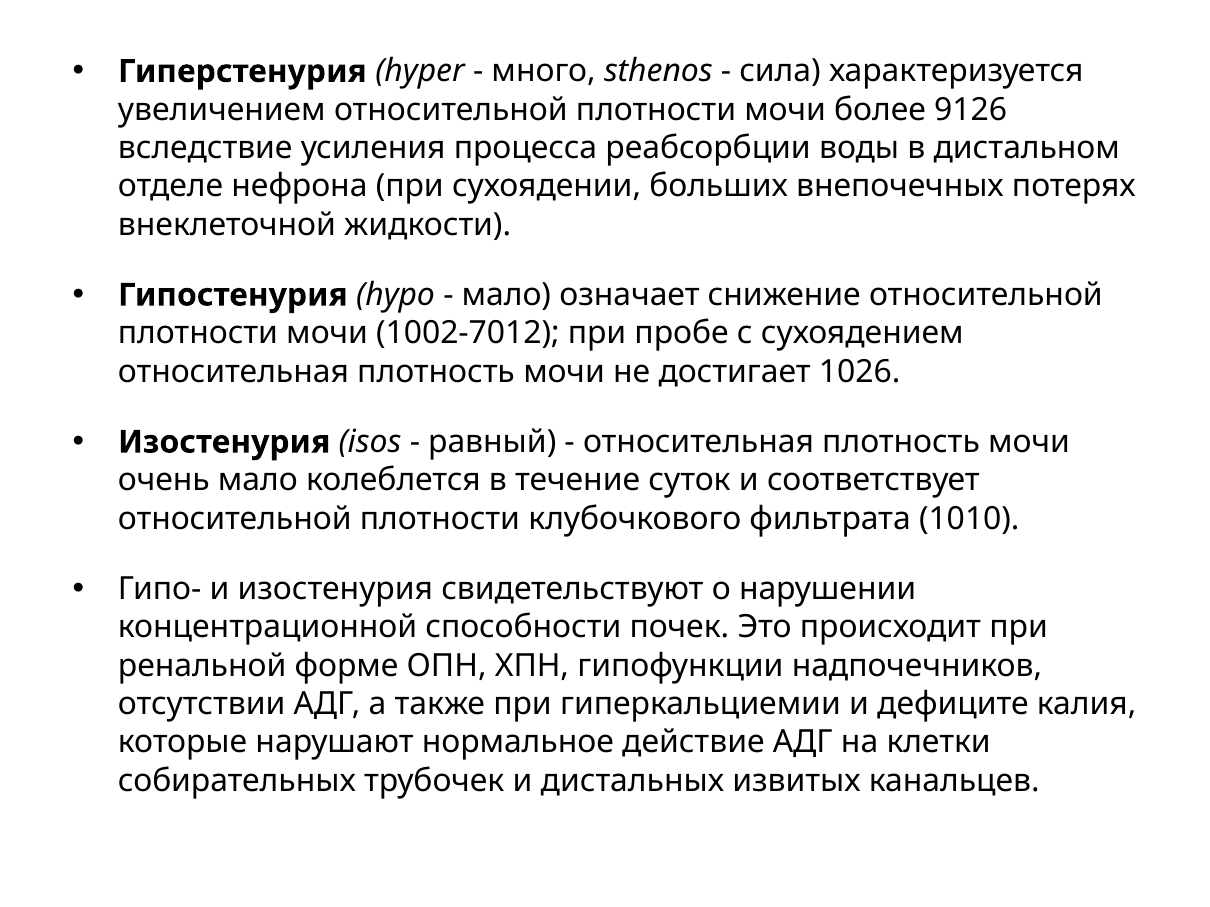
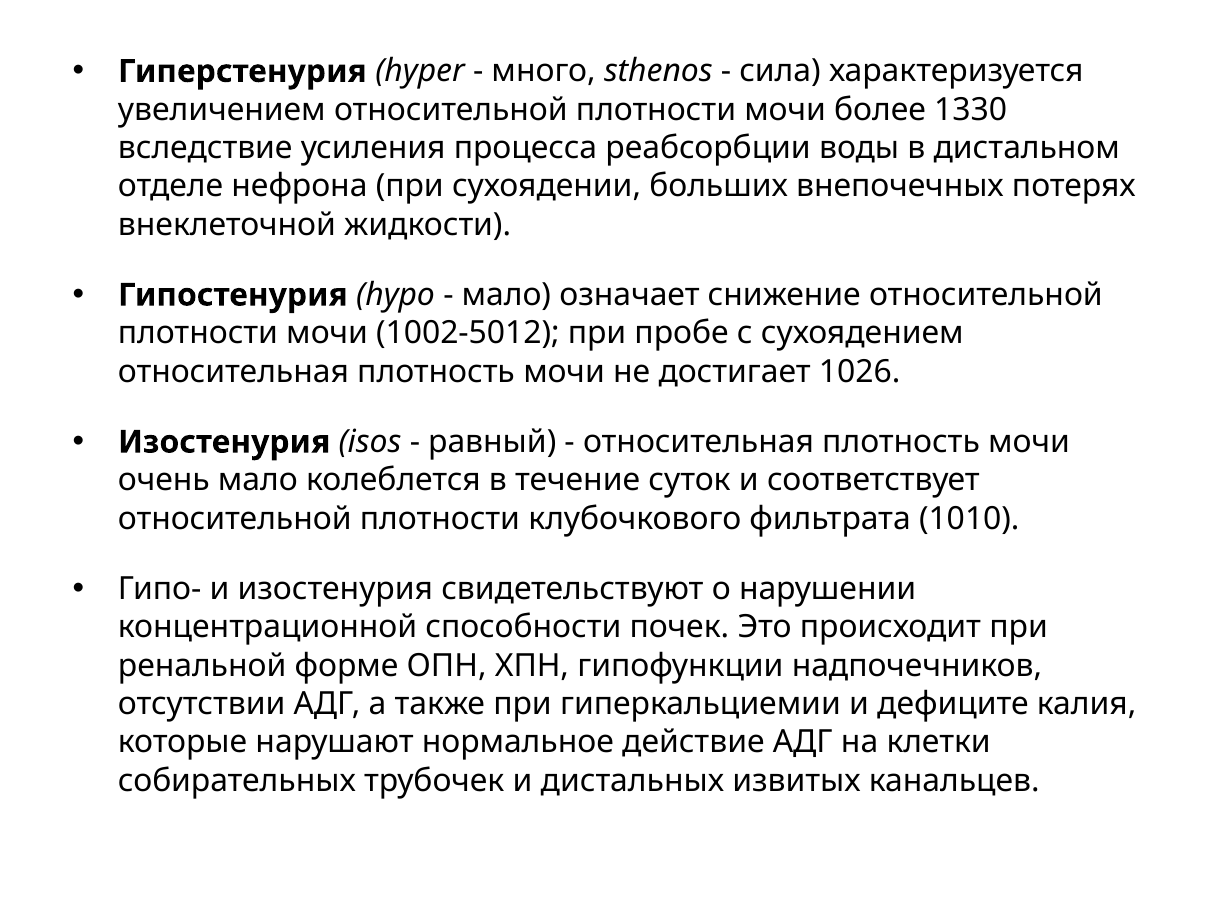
9126: 9126 -> 1330 (971, 110)
1002-7012: 1002-7012 -> 1002-5012 (468, 334)
